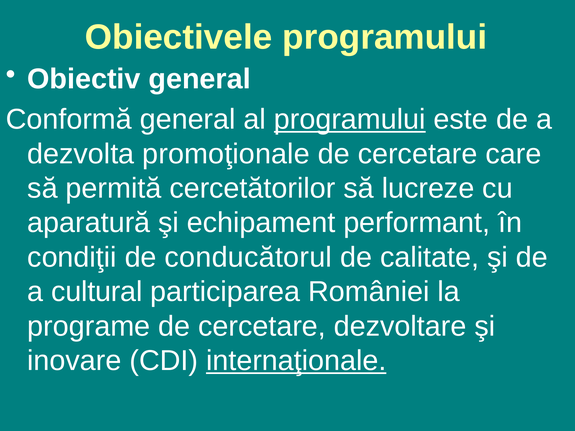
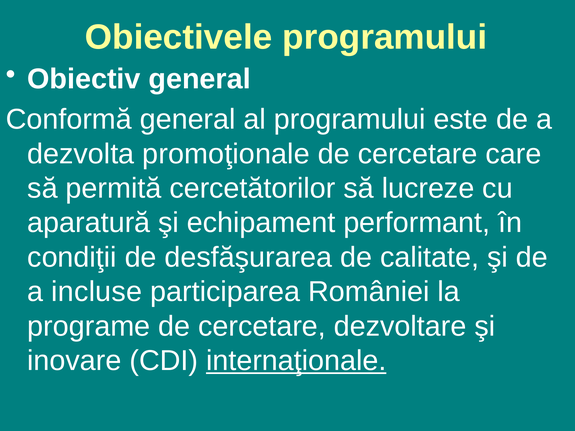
programului underline: present -> none (350, 119)
conducătorul: conducătorul -> desfăşurarea (248, 257)
cultural: cultural -> incluse (97, 292)
